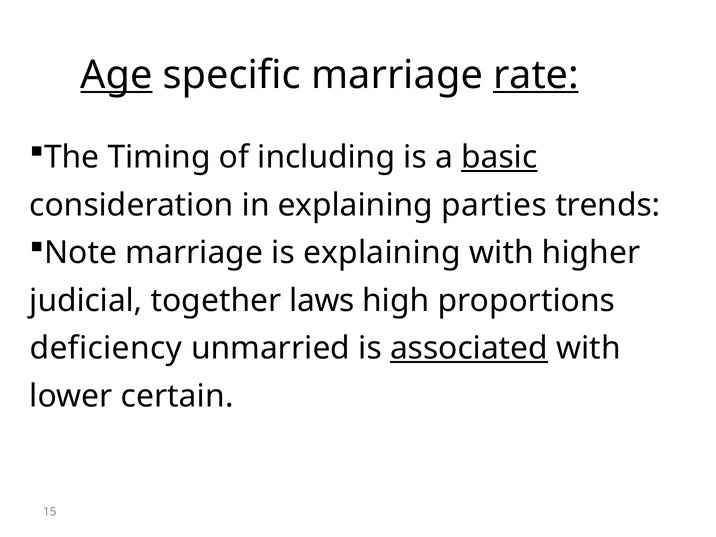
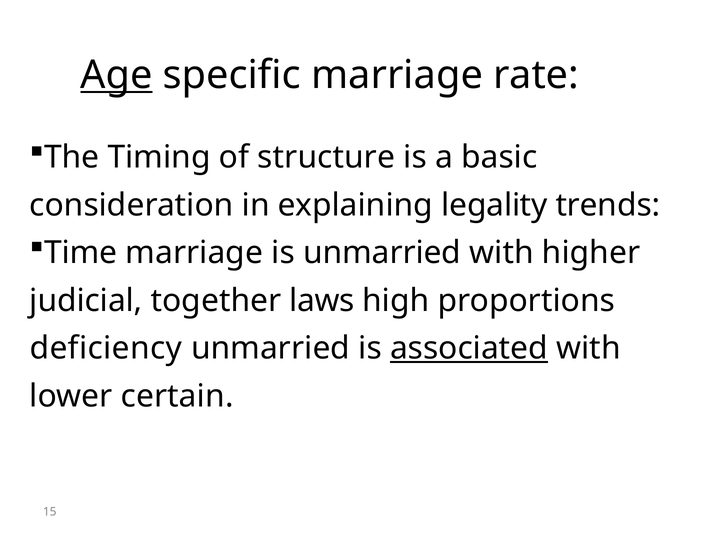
rate underline: present -> none (536, 75)
including: including -> structure (326, 157)
basic underline: present -> none (499, 157)
parties: parties -> legality (494, 205)
Note: Note -> Time (81, 253)
is explaining: explaining -> unmarried (382, 253)
